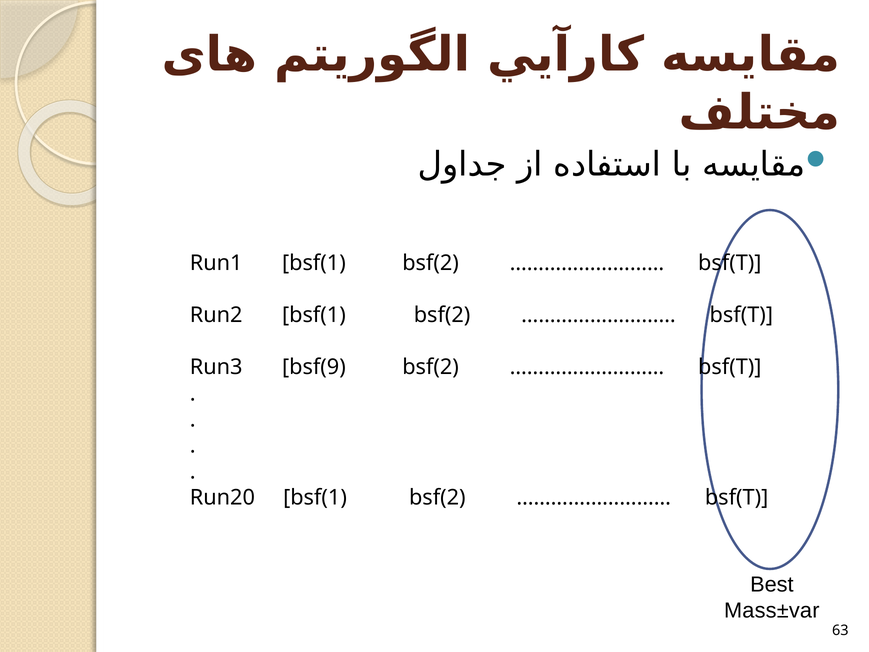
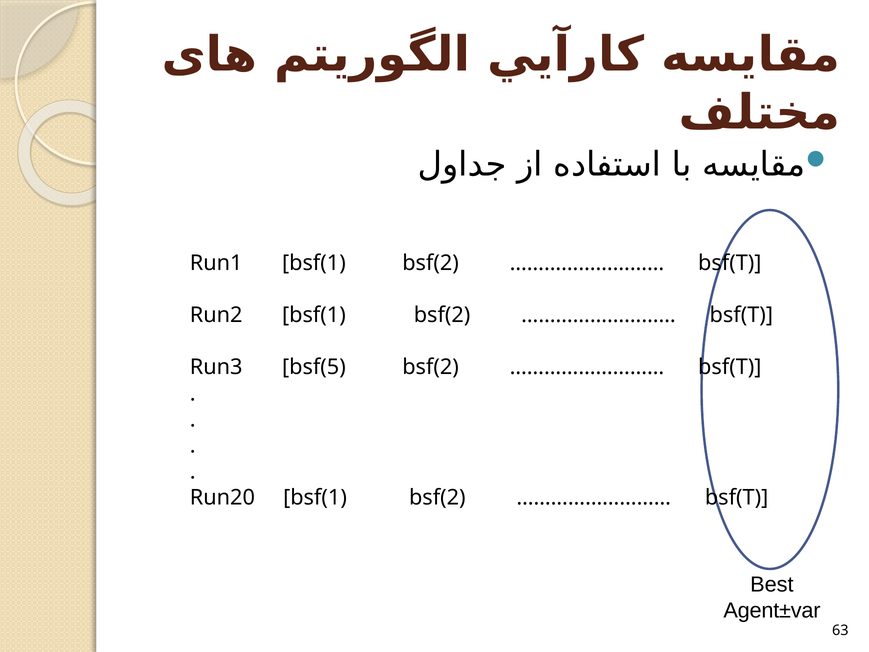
bsf(9: bsf(9 -> bsf(5 (314, 367)
Mass±var: Mass±var -> Agent±var (772, 610)
